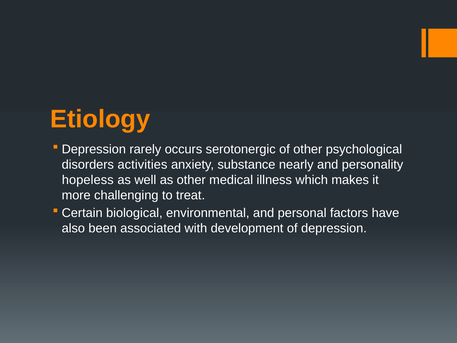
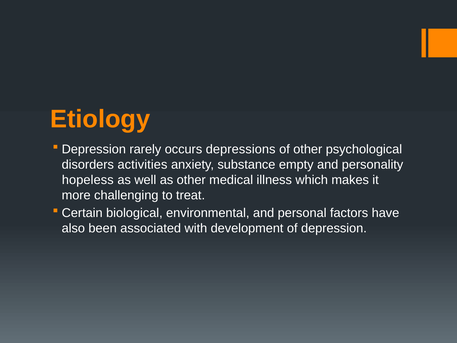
serotonergic: serotonergic -> depressions (241, 149)
nearly: nearly -> empty (296, 165)
